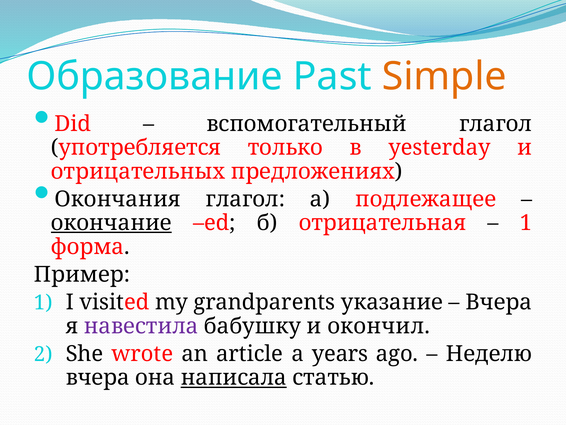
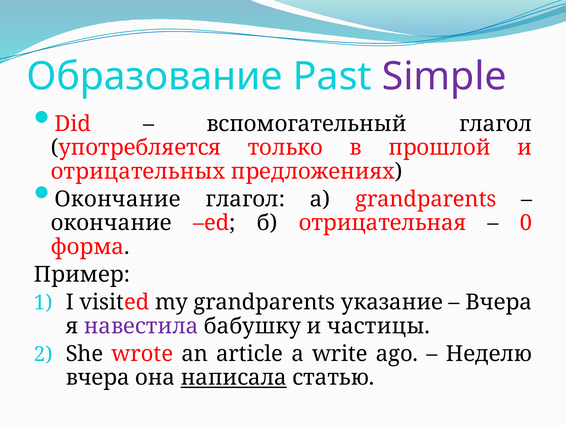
Simple colour: orange -> purple (444, 76)
yesterday: yesterday -> прошлой (440, 147)
Окончания: Окончания -> Окончание (117, 199)
а подлежащее: подлежащее -> grandparents (426, 199)
окончание underline: present -> none (111, 223)
1: 1 -> 0 (526, 223)
окончил: окончил -> частицы (379, 326)
years: years -> write (340, 354)
